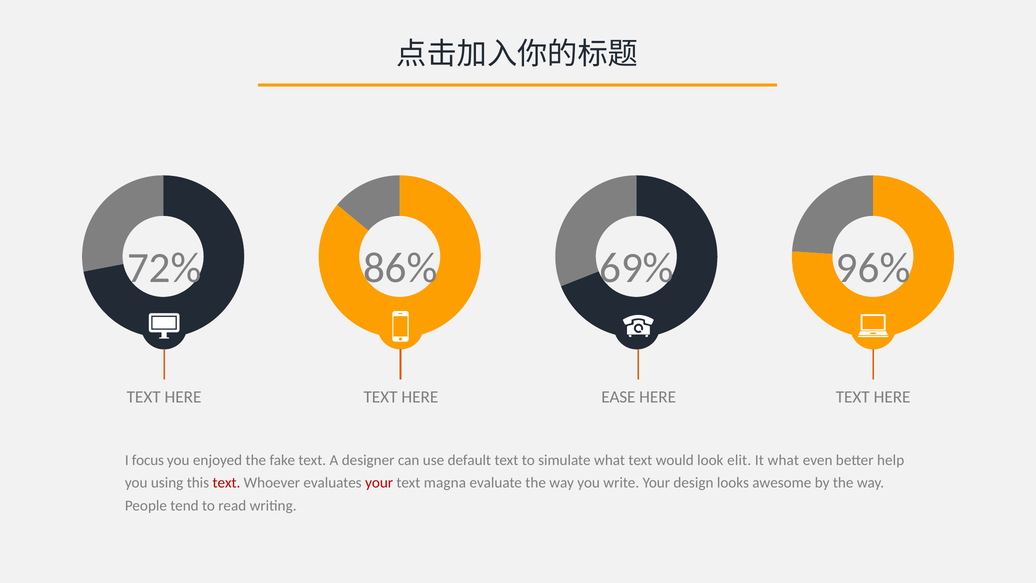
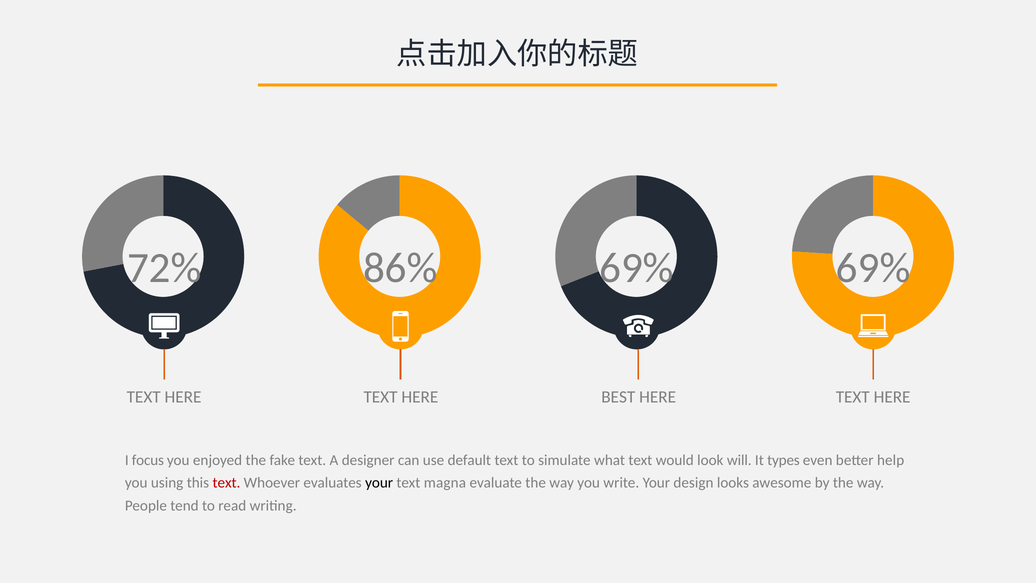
69% 96%: 96% -> 69% (873, 268)
EASE: EASE -> BEST (618, 397)
elit: elit -> will (739, 460)
It what: what -> types (783, 460)
your colour: red -> black (379, 483)
